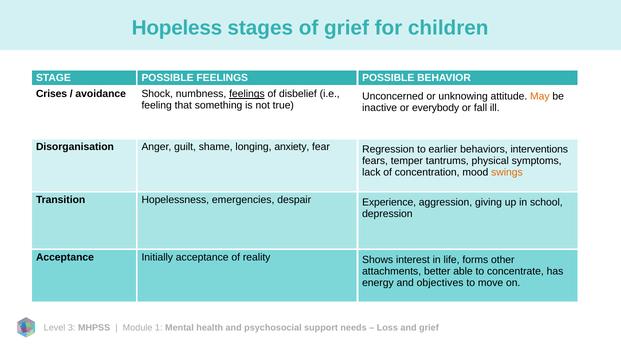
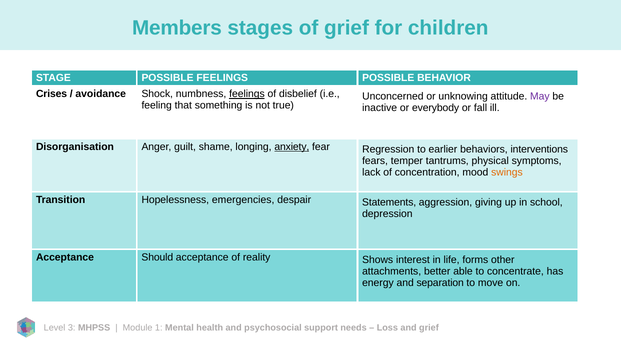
Hopeless: Hopeless -> Members (177, 28)
May colour: orange -> purple (540, 96)
anxiety underline: none -> present (292, 147)
Experience: Experience -> Statements (389, 202)
Initially: Initially -> Should (157, 258)
objectives: objectives -> separation (440, 283)
